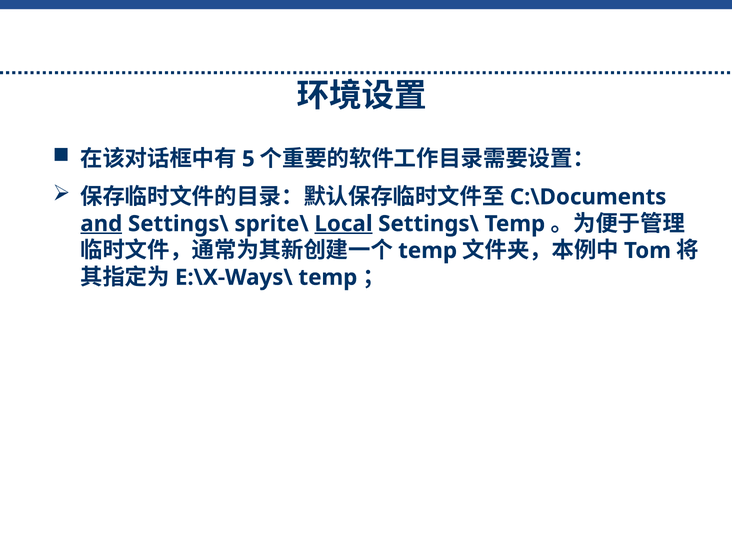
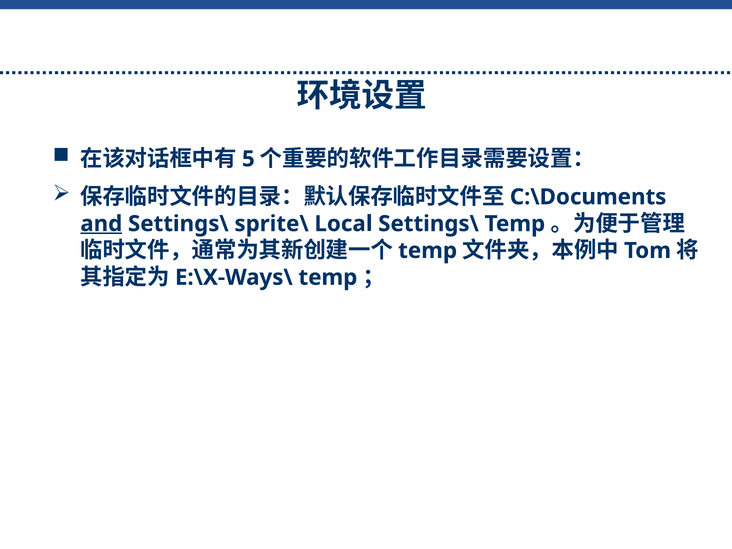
Local underline: present -> none (343, 224)
